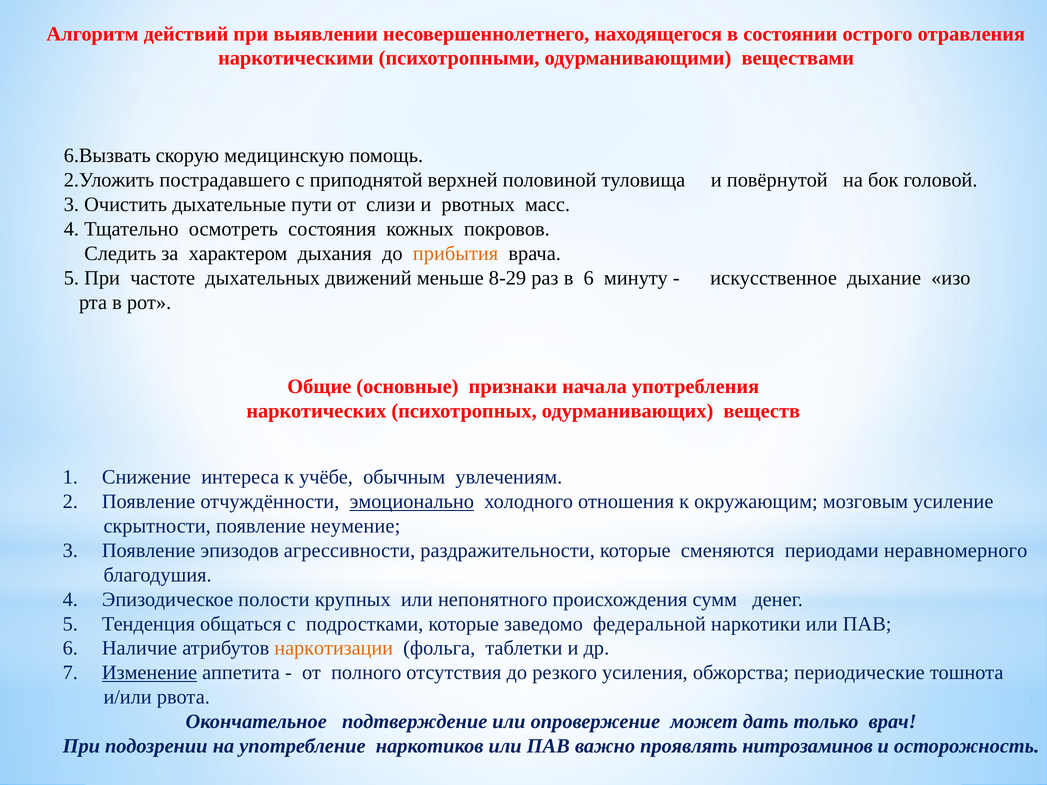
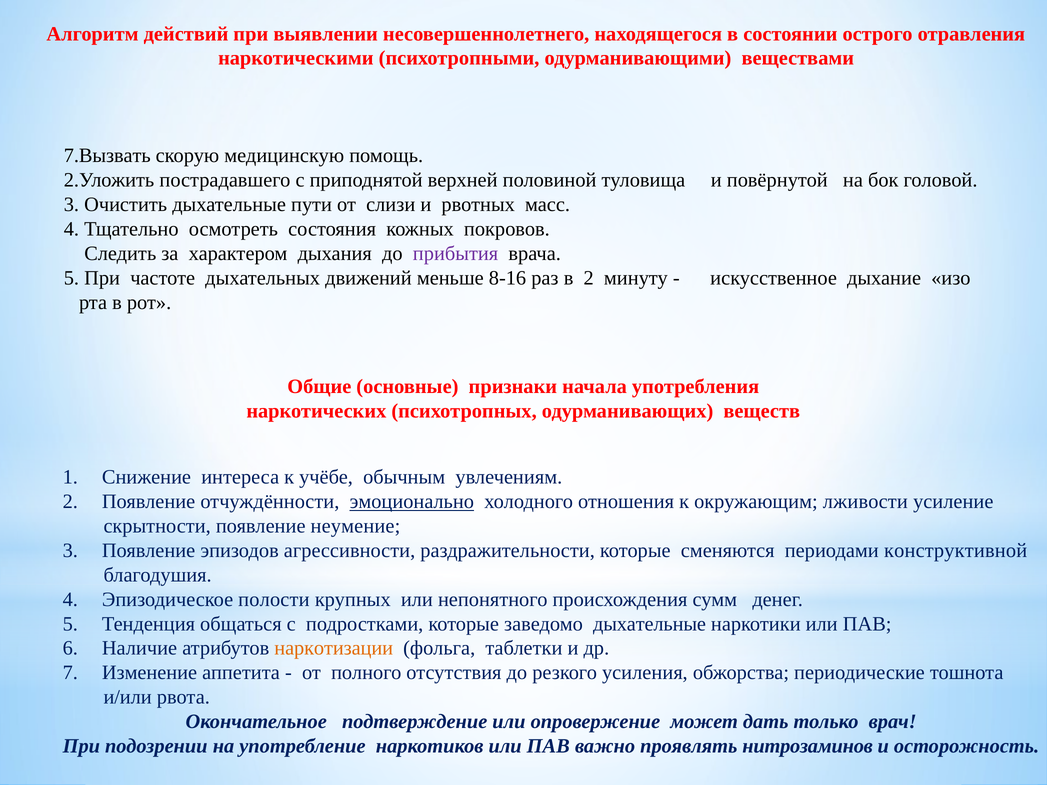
6.Вызвать: 6.Вызвать -> 7.Вызвать (107, 156)
прибытия colour: orange -> purple (456, 254)
8-29: 8-29 -> 8-16 (508, 278)
в 6: 6 -> 2 (589, 278)
мозговым: мозговым -> лживости (865, 502)
неравномерного: неравномерного -> конструктивной (956, 551)
заведомо федеральной: федеральной -> дыхательные (650, 624)
Изменение underline: present -> none (150, 673)
